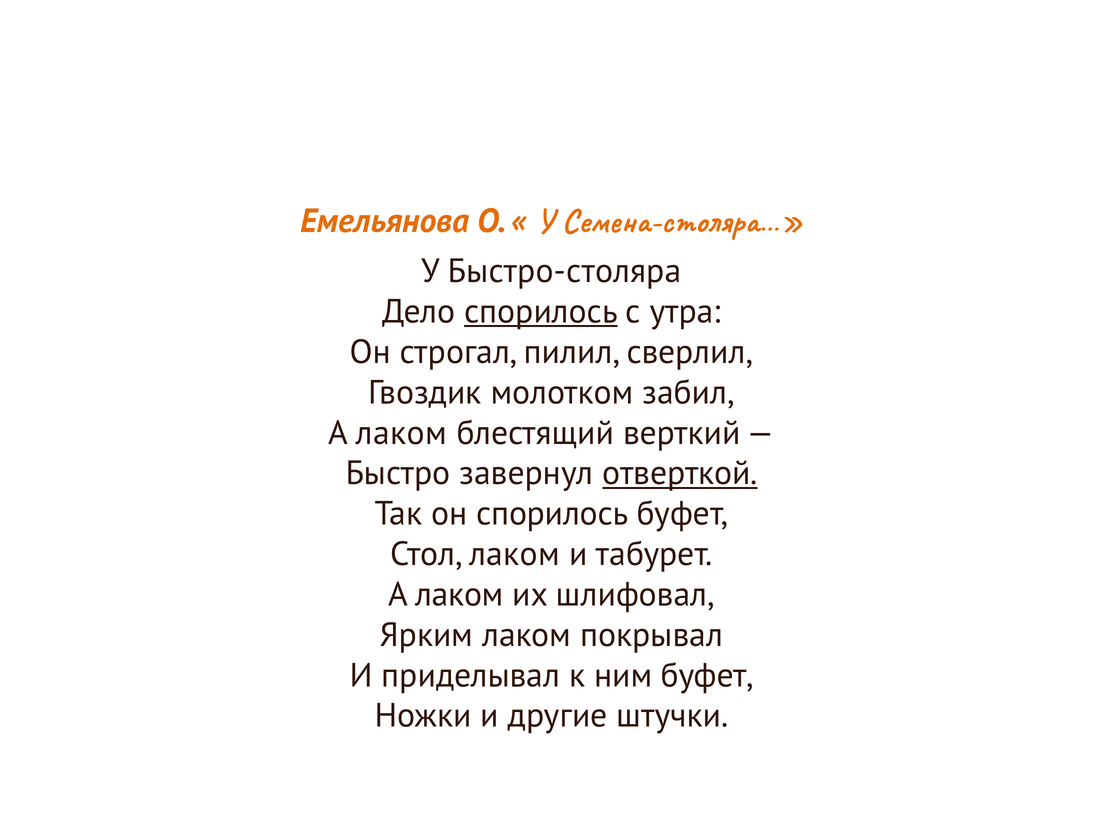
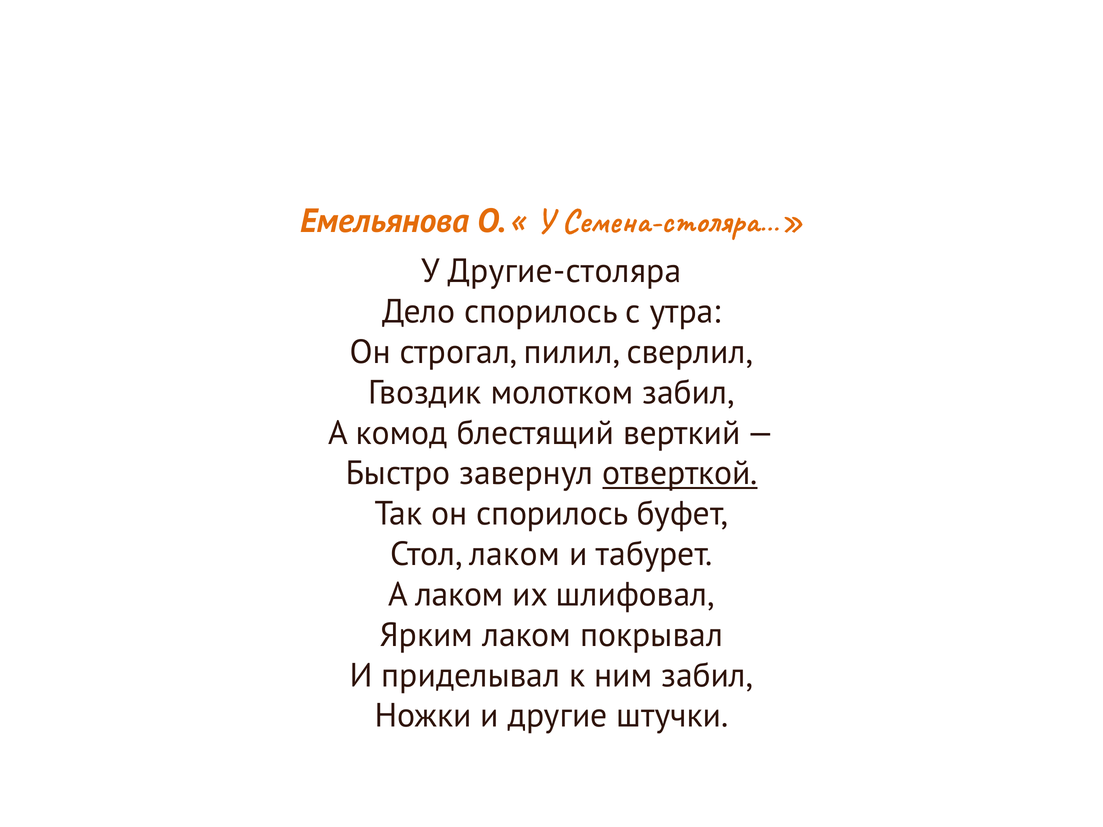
Быстро-столяра: Быстро-столяра -> Другие-столяра (565, 271)
спорилось underline: present -> none (541, 312)
лаком: лаком -> комод (402, 433)
ним буфет: буфет -> забил (707, 676)
